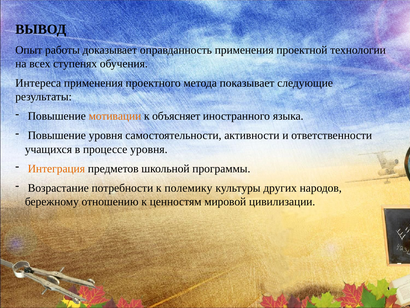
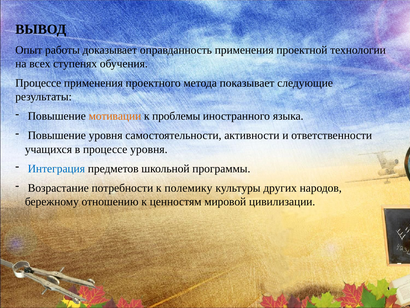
Интереса: Интереса -> Процессе (38, 83)
объясняет: объясняет -> проблемы (176, 116)
Интеграция colour: orange -> blue (56, 168)
